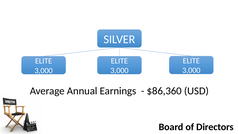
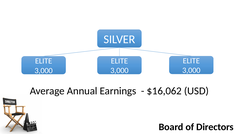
$86,360: $86,360 -> $16,062 (164, 91)
